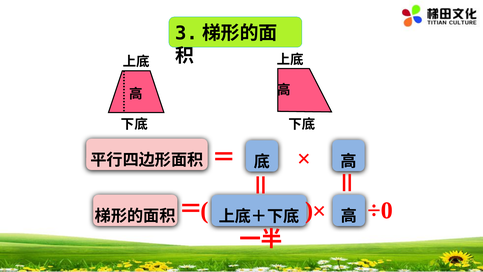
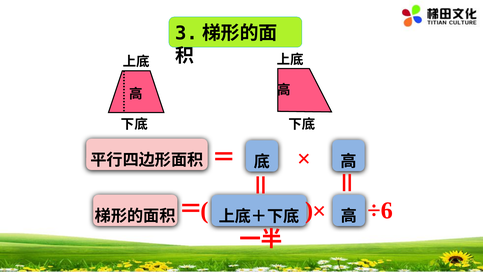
÷0: ÷0 -> ÷6 (380, 210)
